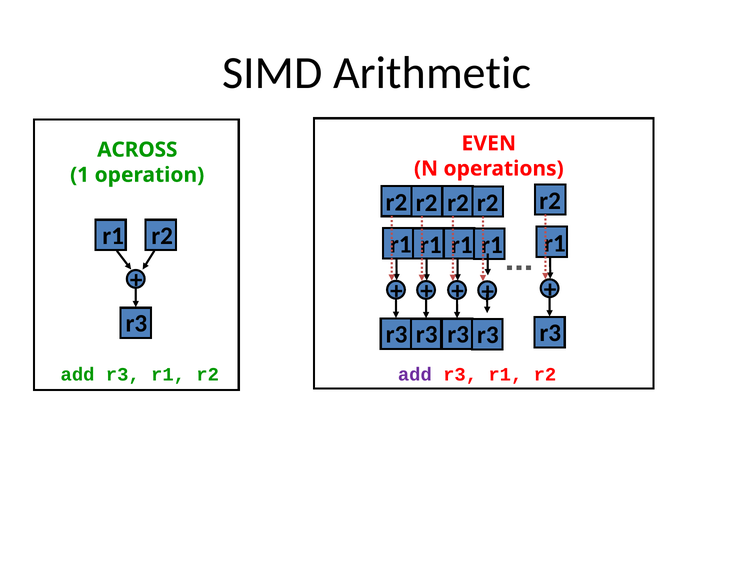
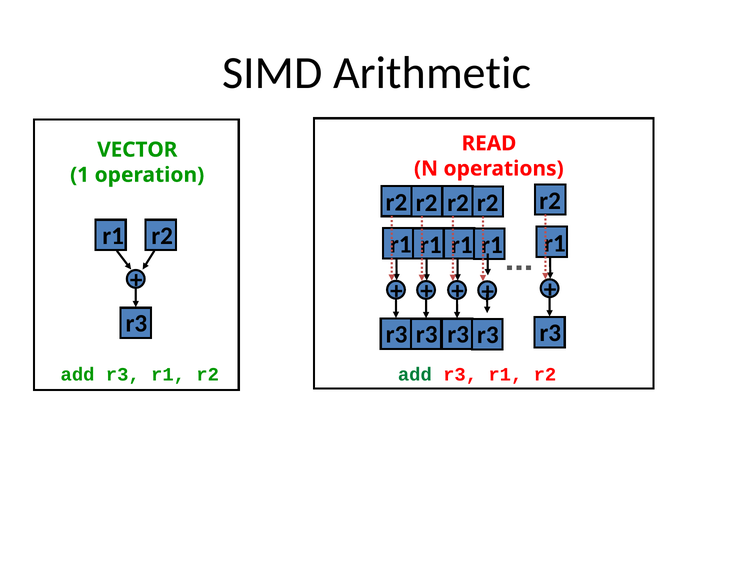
EVEN: EVEN -> READ (489, 143)
ACROSS: ACROSS -> VECTOR (137, 150)
add colour: purple -> green (415, 374)
